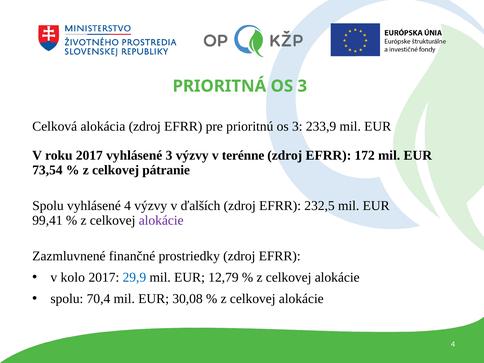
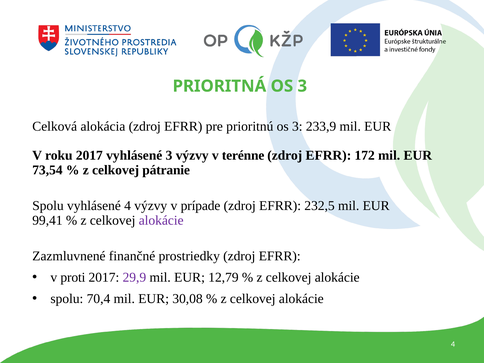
ďalších: ďalších -> prípade (201, 206)
kolo: kolo -> proti (73, 277)
29,9 colour: blue -> purple (134, 277)
